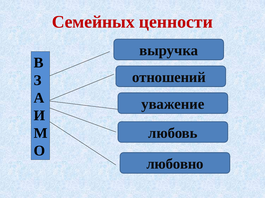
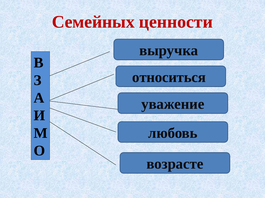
отношений: отношений -> относиться (169, 78)
любовно: любовно -> возрасте (175, 165)
